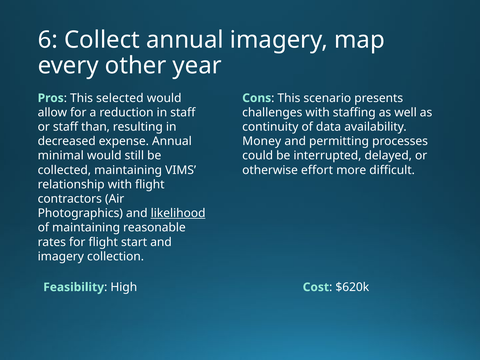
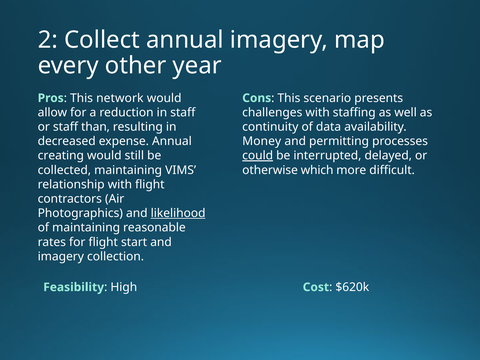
6: 6 -> 2 (48, 40)
selected: selected -> network (120, 98)
minimal: minimal -> creating (61, 156)
could underline: none -> present (258, 156)
effort: effort -> which (317, 170)
